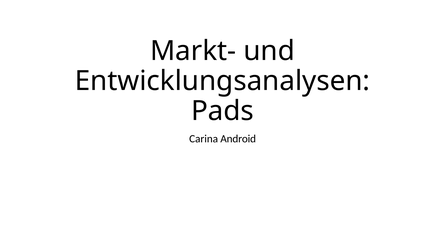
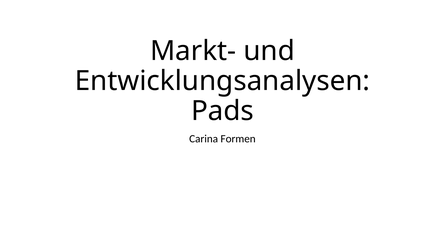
Android: Android -> Formen (238, 139)
